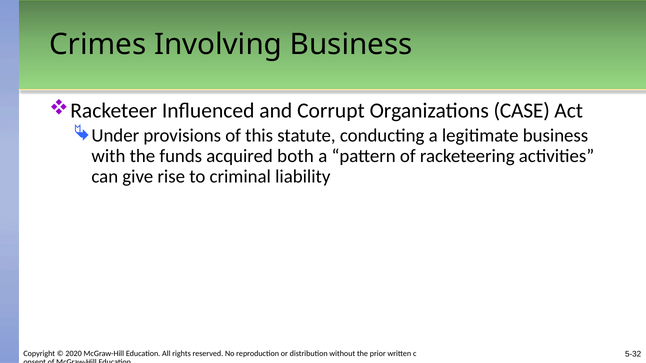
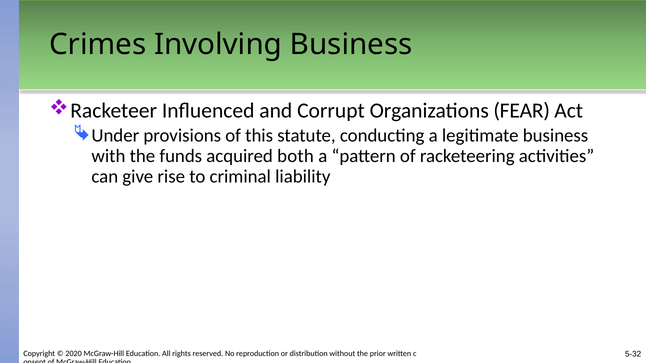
CASE: CASE -> FEAR (522, 111)
